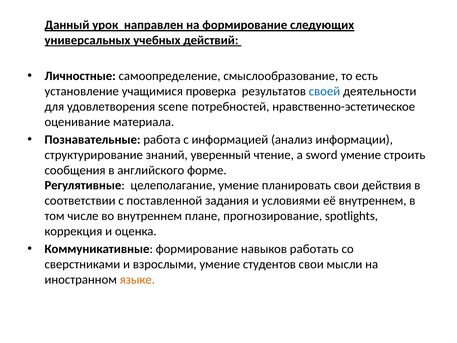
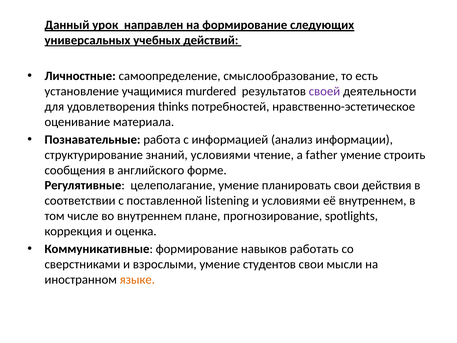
проверка: проверка -> murdered (211, 91)
своей colour: blue -> purple (324, 91)
scene: scene -> thinks (173, 106)
знаний уверенный: уверенный -> условиями (221, 155)
sword: sword -> father (322, 155)
задания: задания -> listening (227, 201)
